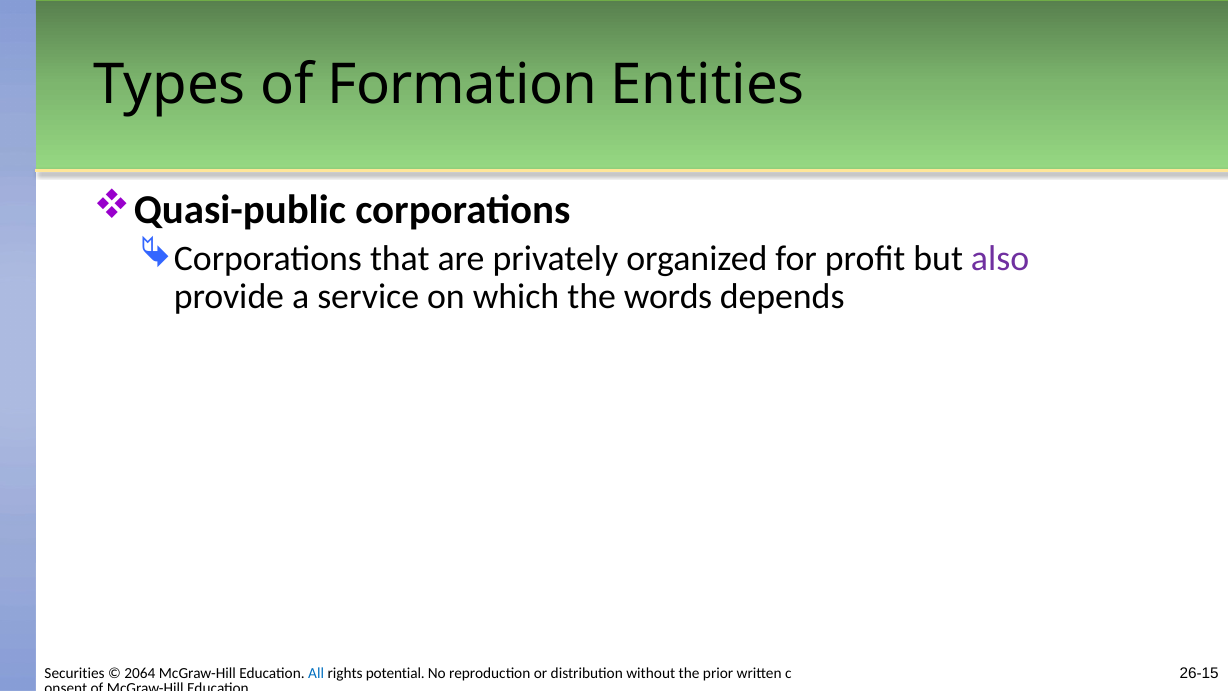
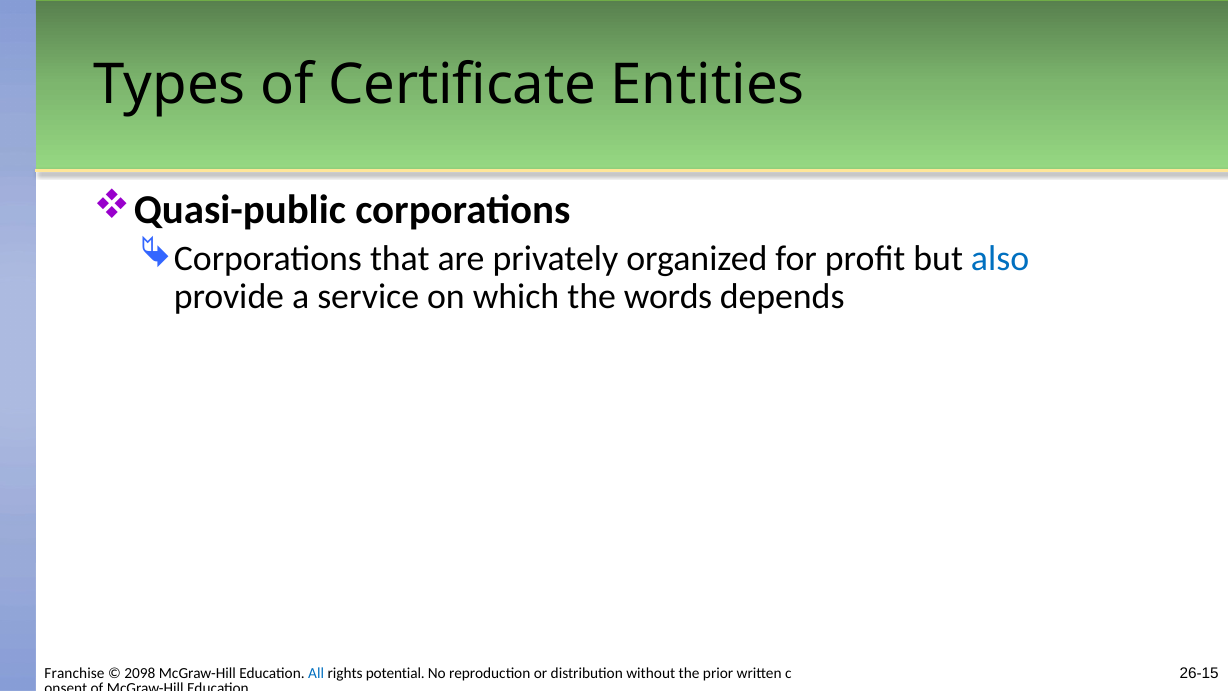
Formation: Formation -> Certificate (462, 85)
also colour: purple -> blue (1000, 258)
Securities: Securities -> Franchise (75, 673)
2064: 2064 -> 2098 (140, 673)
